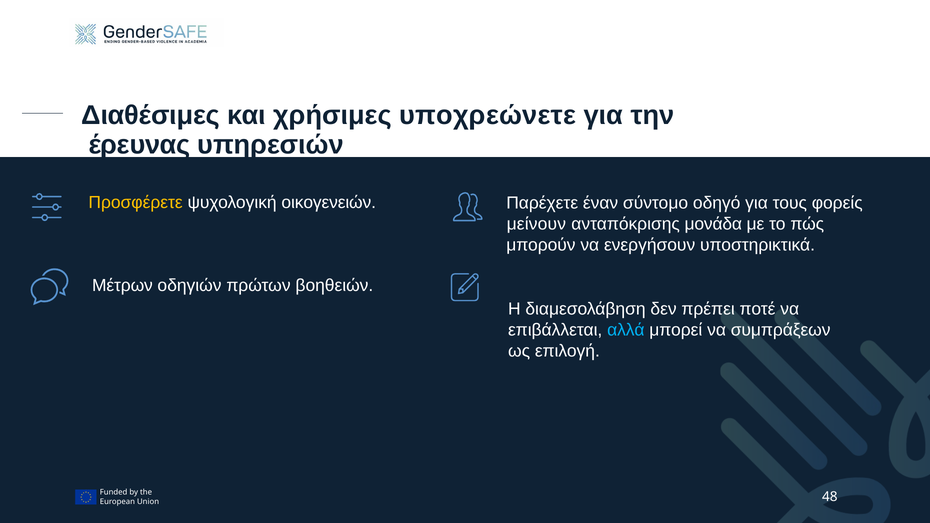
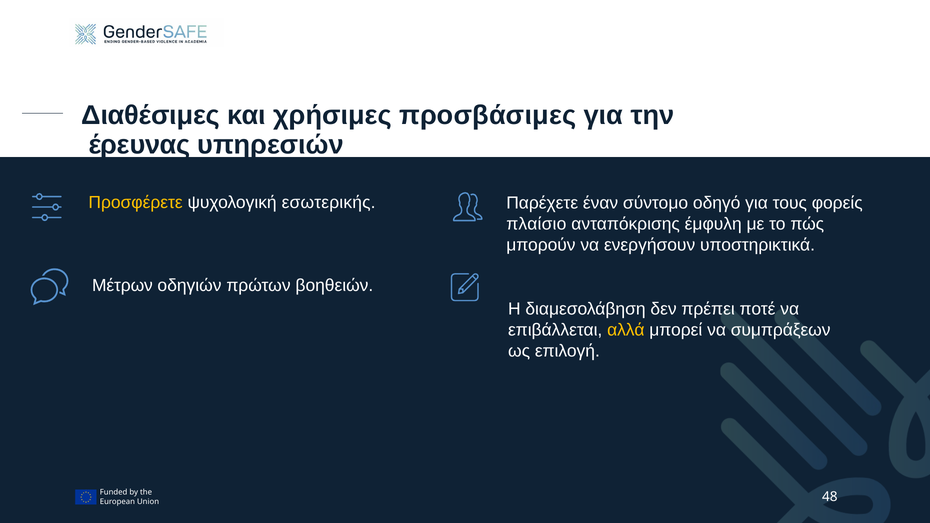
υποχρεώνετε: υποχρεώνετε -> προσβάσιμες (488, 115)
οικογενειών: οικογενειών -> εσωτερικής (329, 203)
μείνουν: μείνουν -> πλαίσιο (536, 224)
μονάδα: μονάδα -> έμφυλη (713, 224)
αλλά colour: light blue -> yellow (626, 330)
